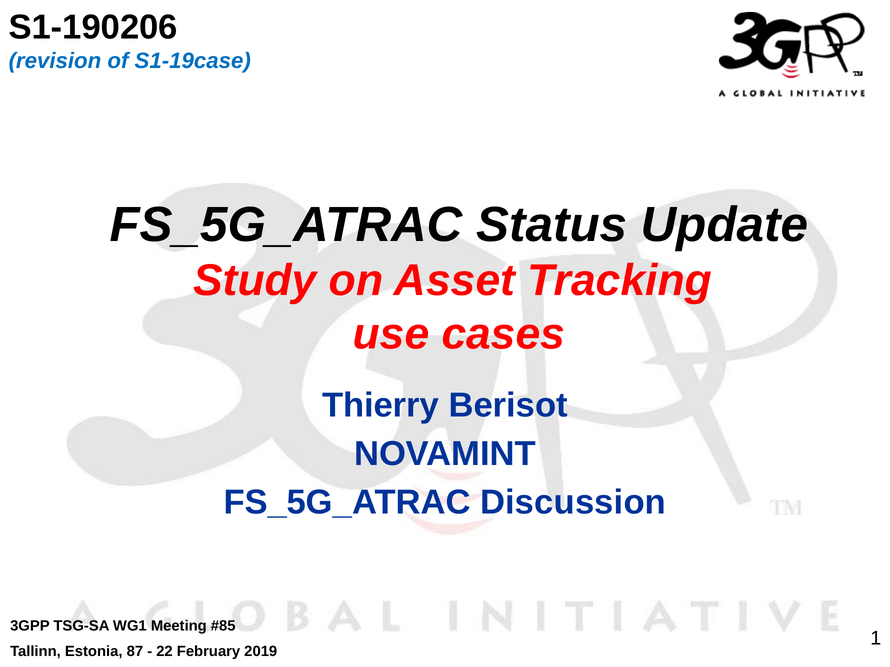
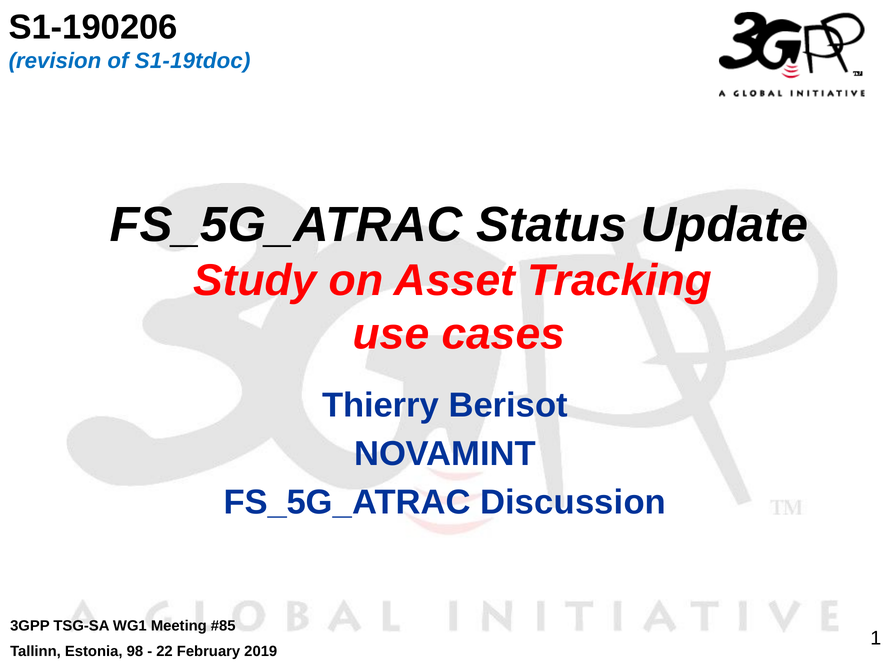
S1-19case: S1-19case -> S1-19tdoc (193, 61)
87: 87 -> 98 (135, 652)
